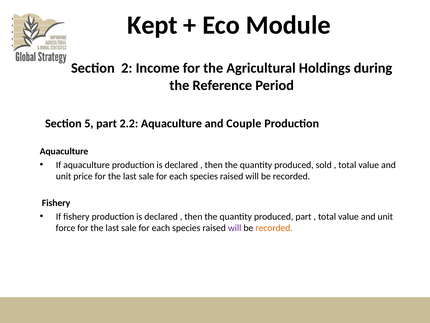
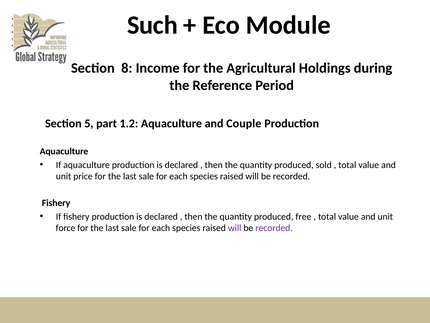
Kept: Kept -> Such (152, 25)
2: 2 -> 8 (127, 68)
2.2: 2.2 -> 1.2 (129, 123)
produced part: part -> free (303, 216)
recorded colour: orange -> purple (274, 228)
